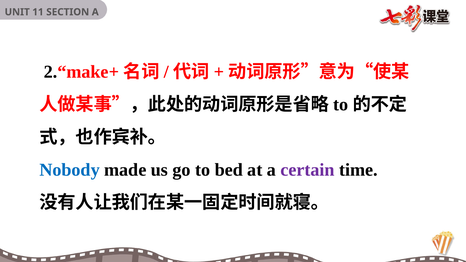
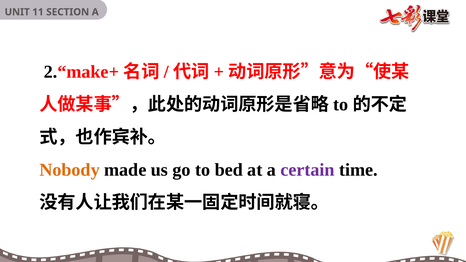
Nobody colour: blue -> orange (70, 170)
